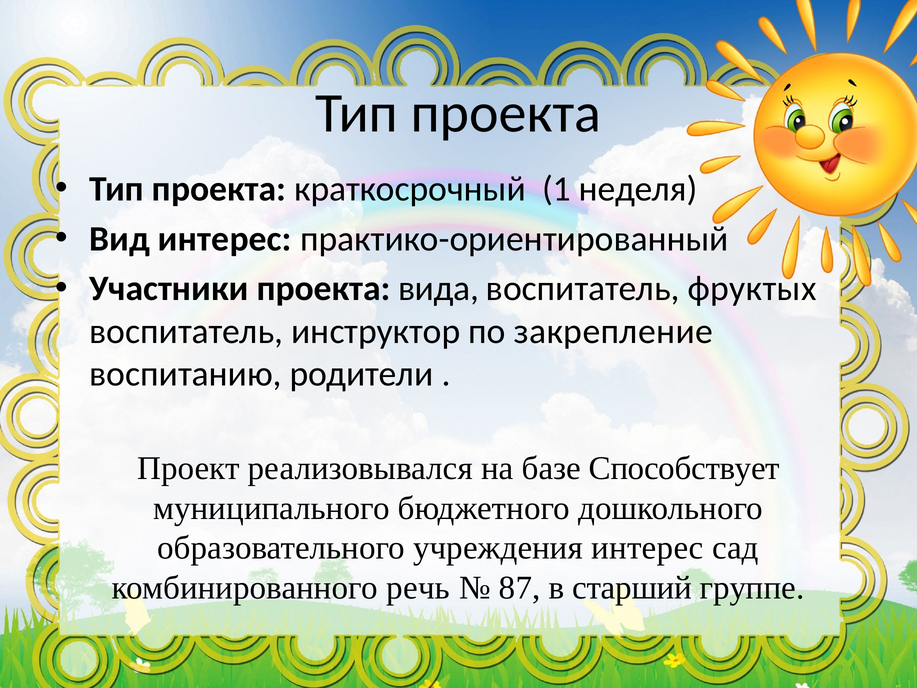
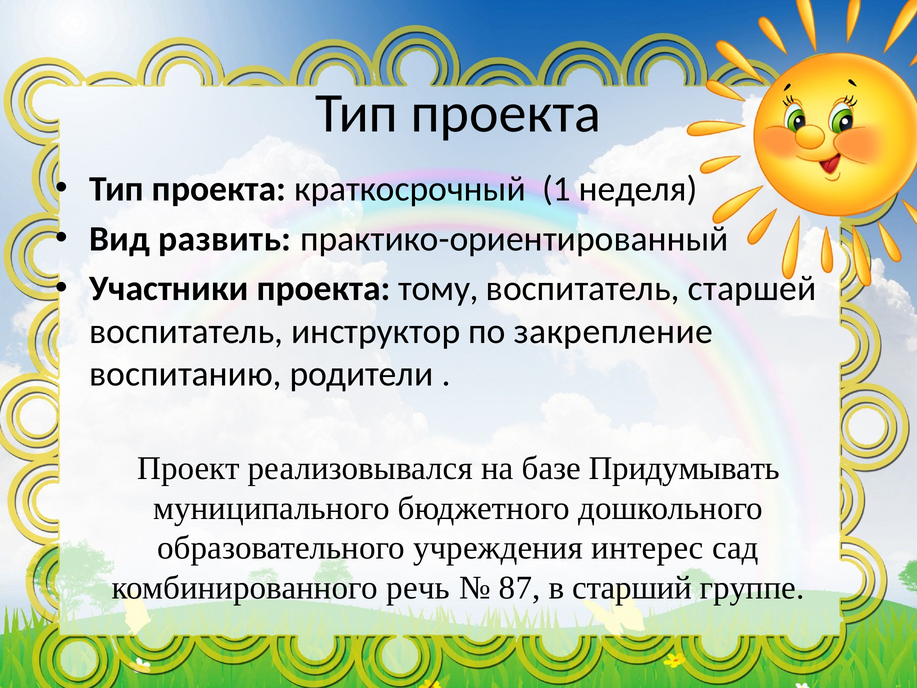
Вид интерес: интерес -> развить (225, 239)
вида: вида -> тому (439, 289)
фруктых: фруктых -> старшей (752, 289)
Способствует: Способствует -> Придумывать (684, 468)
